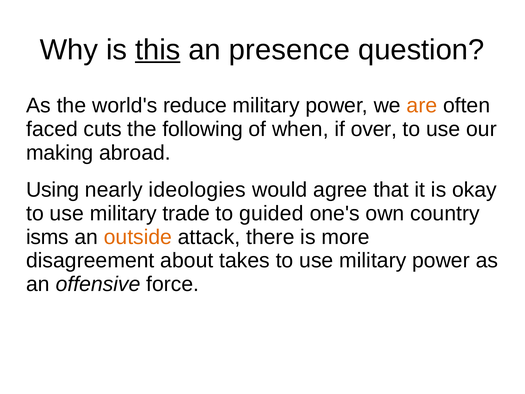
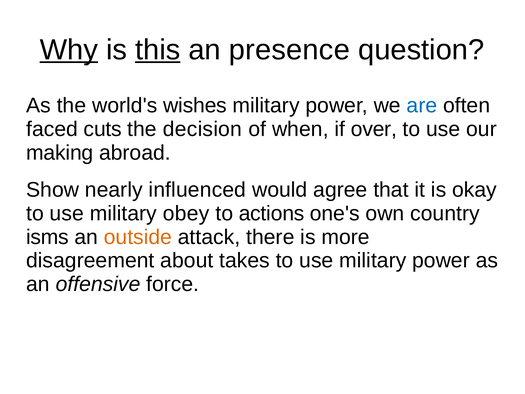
Why underline: none -> present (69, 50)
reduce: reduce -> wishes (195, 105)
are colour: orange -> blue (422, 105)
following: following -> decision (203, 129)
Using: Using -> Show (53, 190)
ideologies: ideologies -> influenced (197, 190)
trade: trade -> obey (186, 213)
guided: guided -> actions (272, 213)
